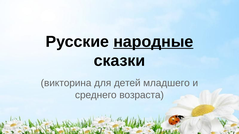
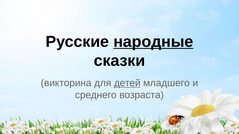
детей underline: none -> present (127, 83)
